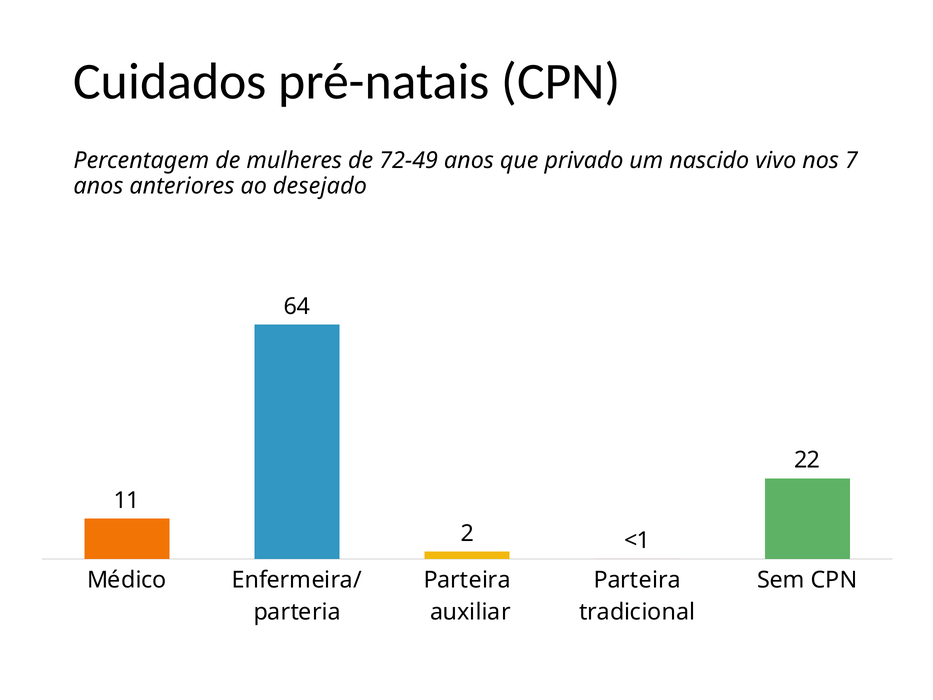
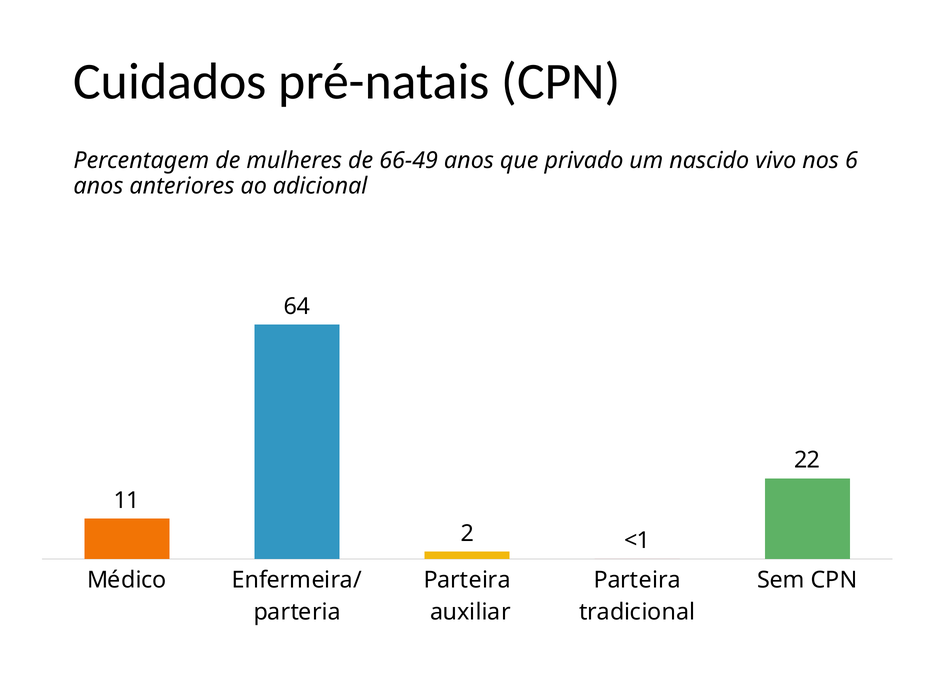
72-49: 72-49 -> 66-49 (409, 161)
7: 7 -> 6 (851, 161)
desejado: desejado -> adicional (320, 186)
